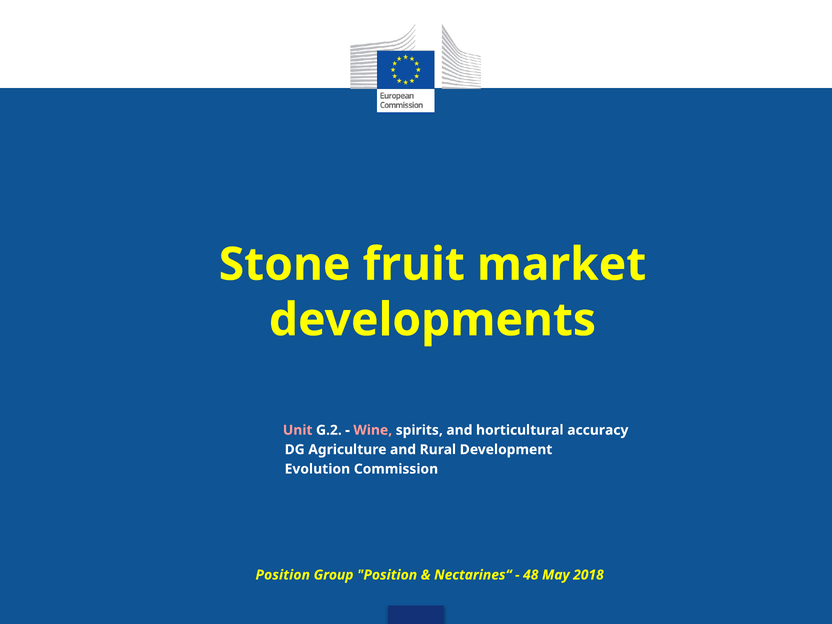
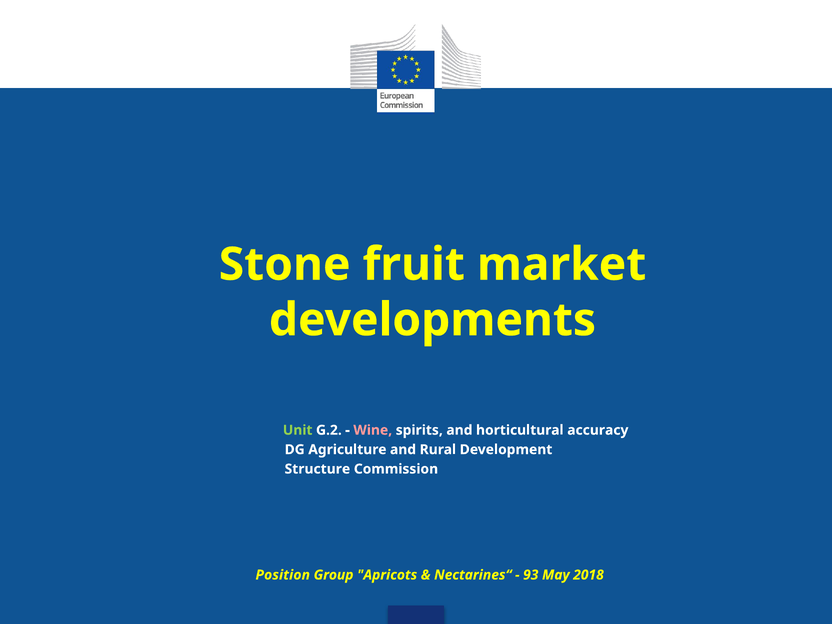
Unit colour: pink -> light green (298, 430)
Evolution: Evolution -> Structure (317, 469)
Group Position: Position -> Apricots (387, 575)
48: 48 -> 93 (531, 575)
